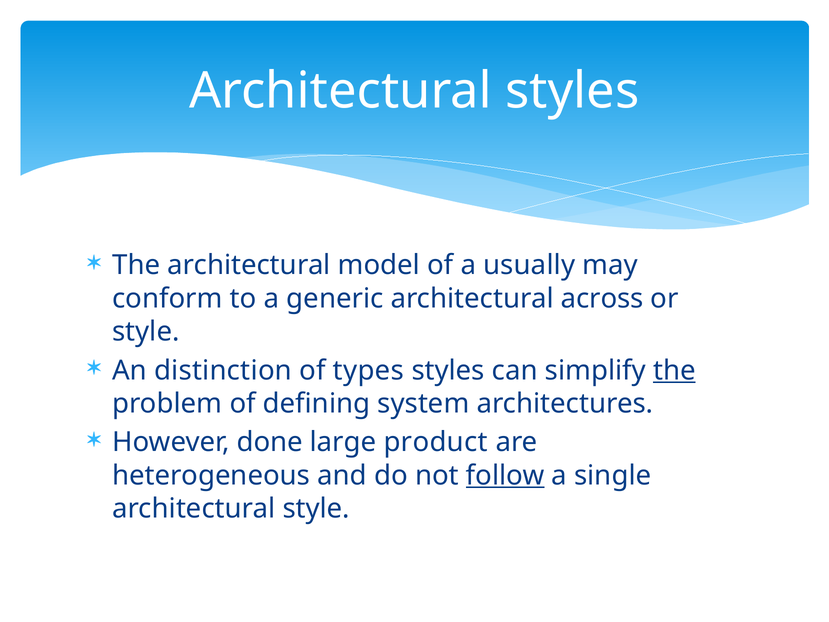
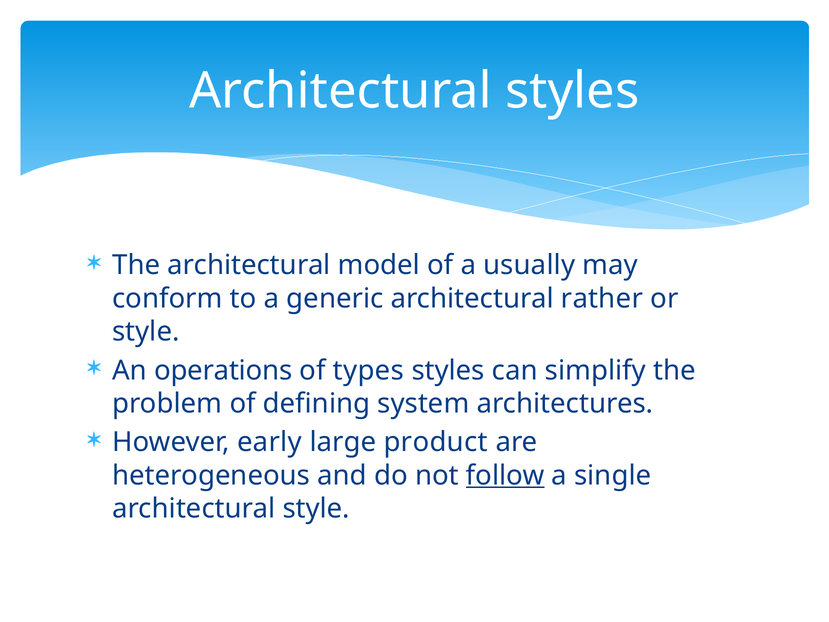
across: across -> rather (602, 298)
distinction: distinction -> operations (223, 370)
the underline: present -> none (674, 370)
done: done -> early (270, 442)
